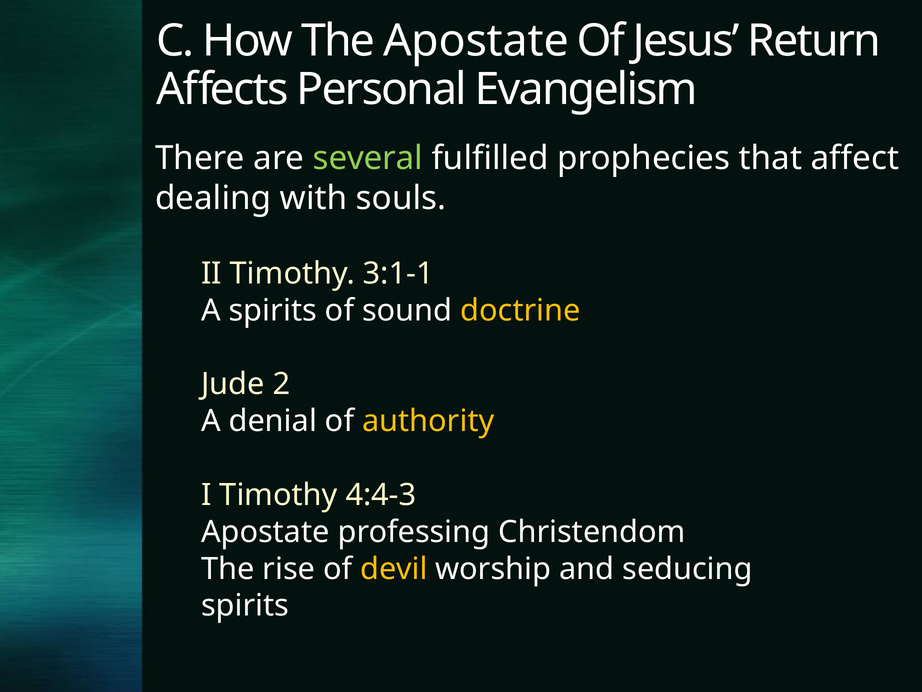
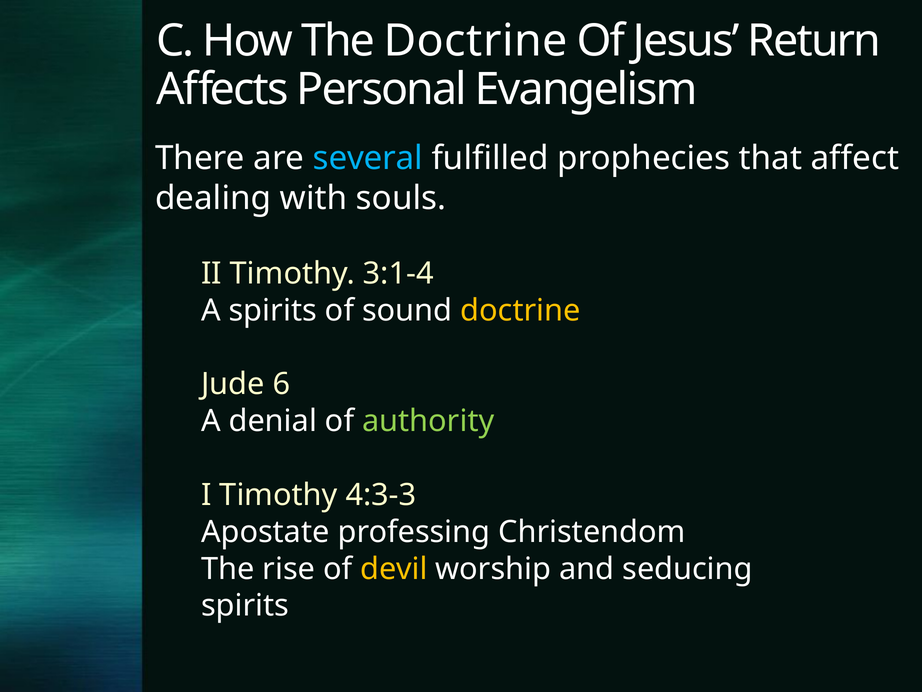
The Apostate: Apostate -> Doctrine (476, 41)
several colour: light green -> light blue (368, 158)
3:1-1: 3:1-1 -> 3:1-4 (398, 273)
2: 2 -> 6 (282, 384)
authority colour: yellow -> light green (428, 421)
4:4-3: 4:4-3 -> 4:3-3 (381, 495)
